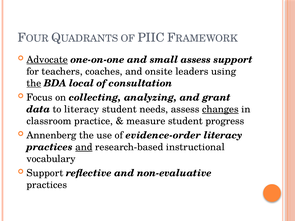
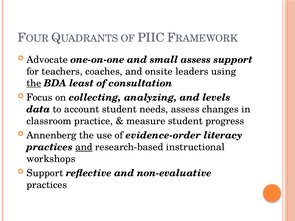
Advocate underline: present -> none (47, 60)
local: local -> least (81, 83)
grant: grant -> levels (216, 98)
to literacy: literacy -> account (82, 109)
changes underline: present -> none (220, 109)
vocabulary: vocabulary -> workshops (51, 159)
